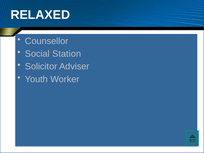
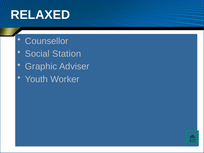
Solicitor: Solicitor -> Graphic (41, 66)
